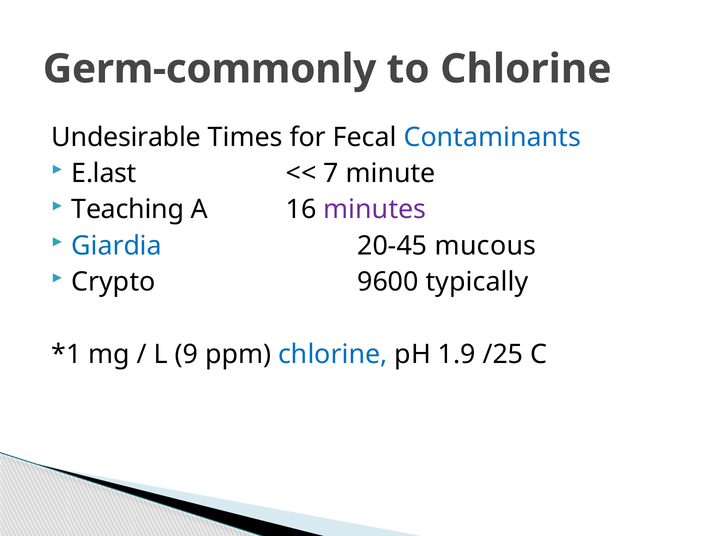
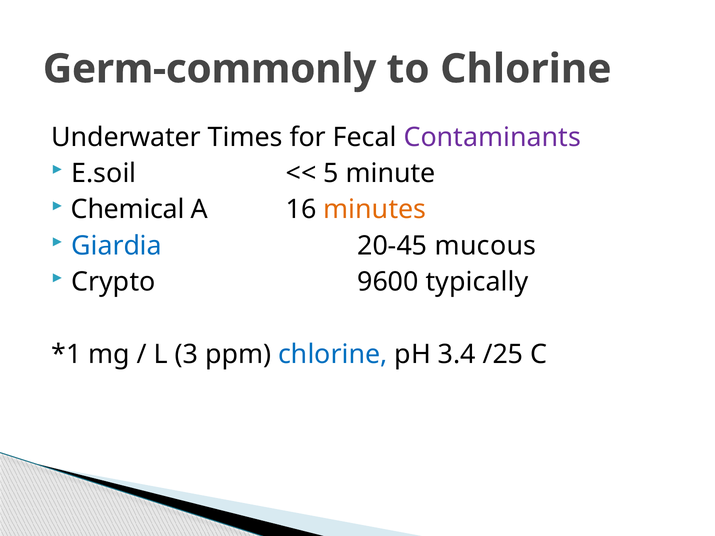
Undesirable: Undesirable -> Underwater (126, 137)
Contaminants colour: blue -> purple (492, 137)
E.last: E.last -> E.soil (104, 174)
7: 7 -> 5 (331, 174)
Teaching: Teaching -> Chemical (128, 210)
minutes colour: purple -> orange (375, 210)
9: 9 -> 3 (187, 354)
1.9: 1.9 -> 3.4 (457, 354)
